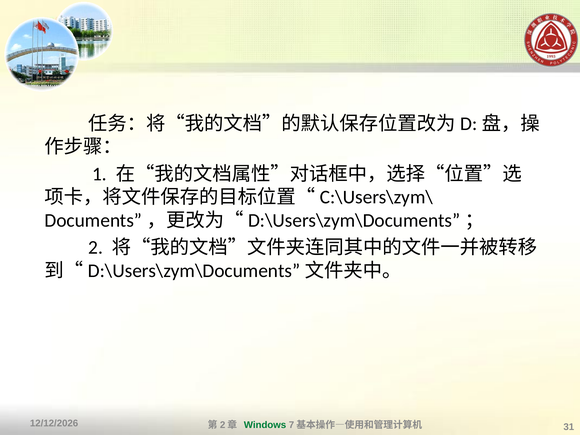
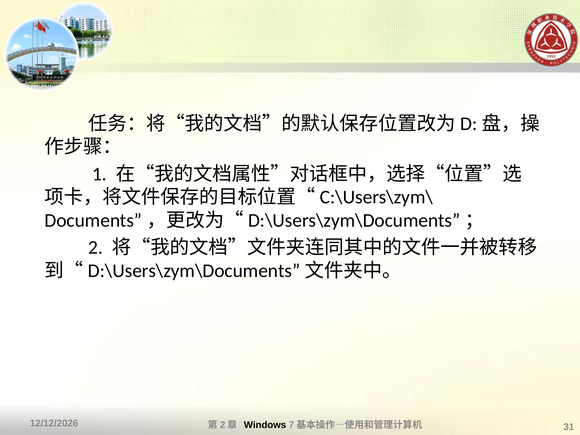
Windows colour: green -> black (265, 425)
